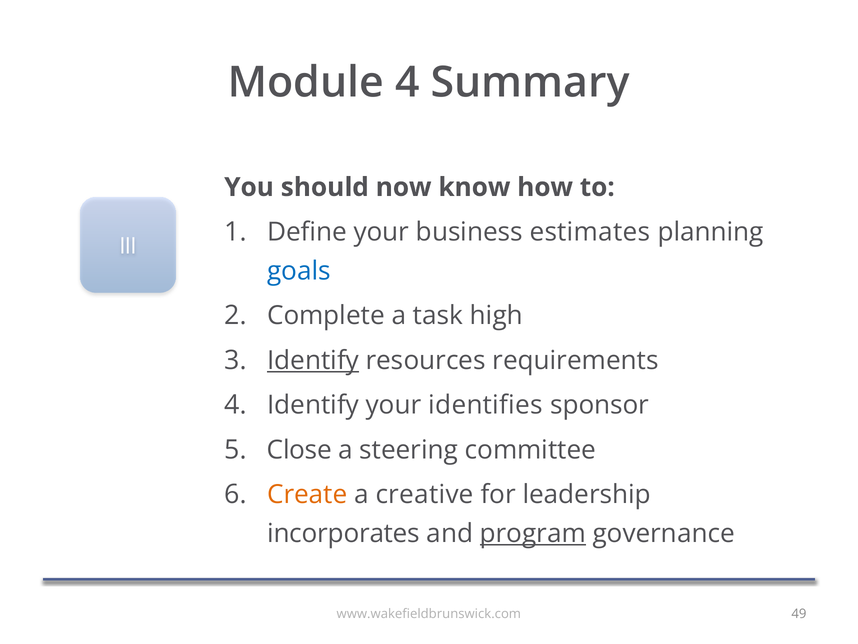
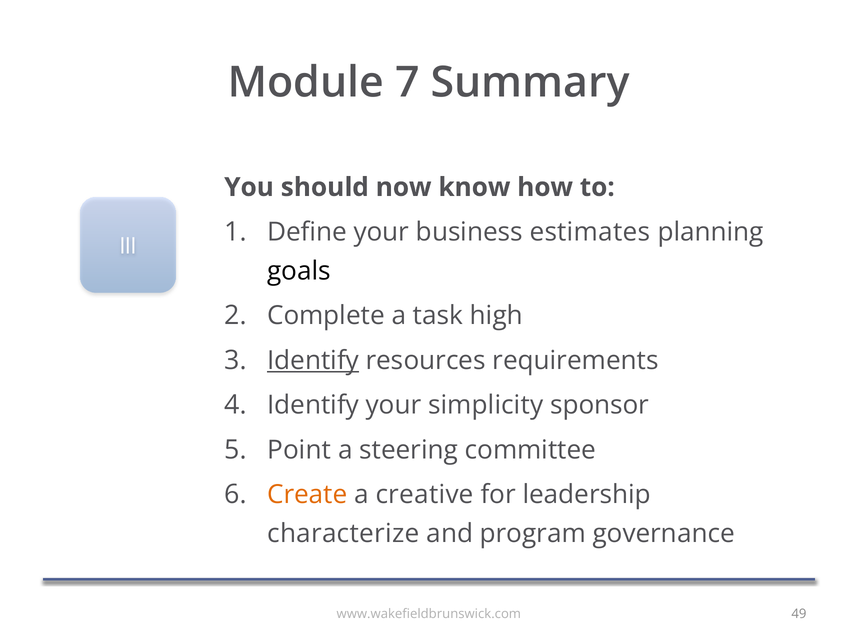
Module 4: 4 -> 7 (407, 82)
goals colour: blue -> black (299, 271)
identifies: identifies -> simplicity (486, 405)
Close: Close -> Point (299, 450)
incorporates: incorporates -> characterize (343, 533)
program underline: present -> none (533, 533)
